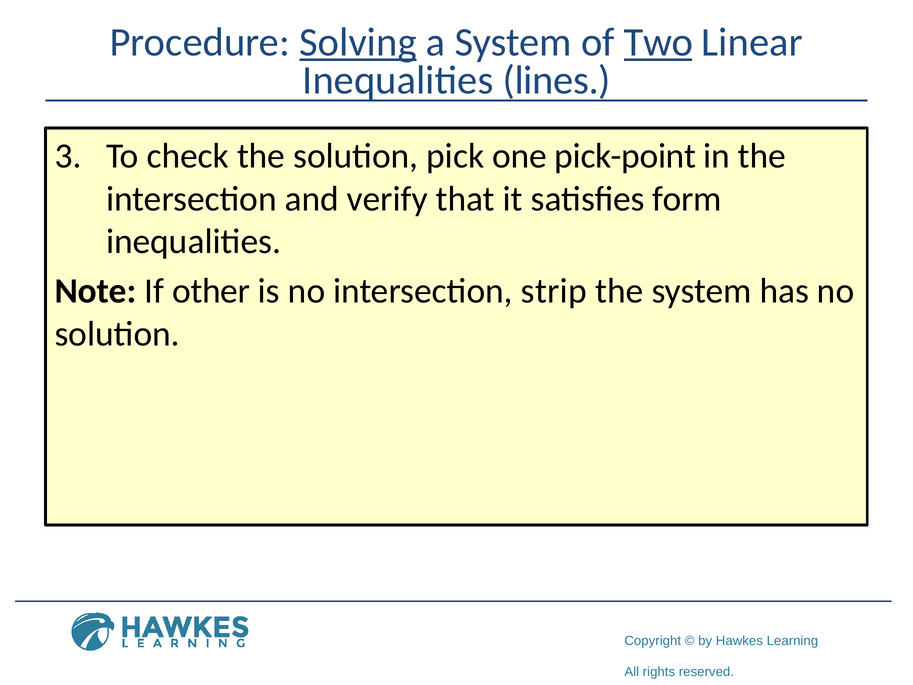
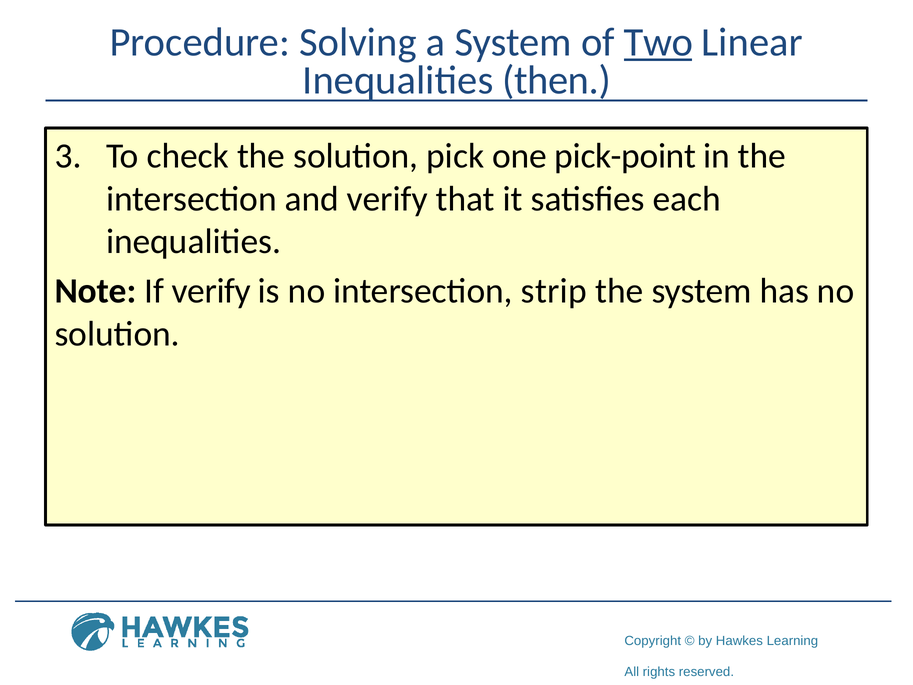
Solving underline: present -> none (358, 42)
lines: lines -> then (557, 80)
form: form -> each (687, 199)
If other: other -> verify (211, 291)
